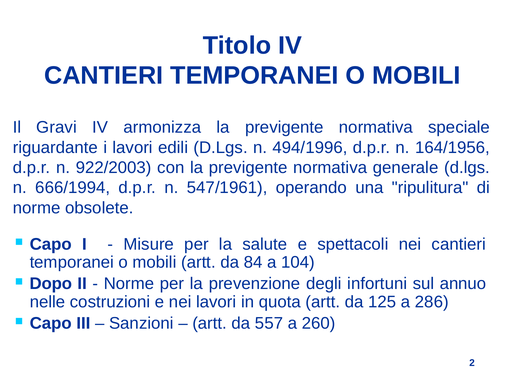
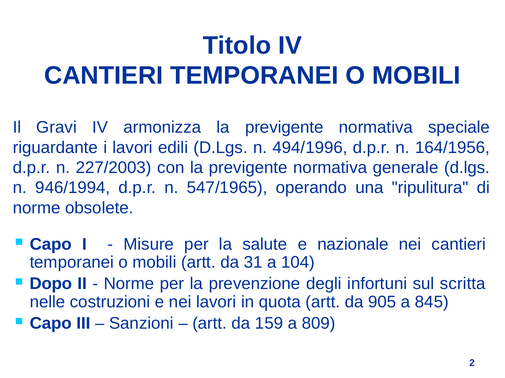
922/2003: 922/2003 -> 227/2003 (114, 168)
666/1994: 666/1994 -> 946/1994 (73, 188)
547/1961: 547/1961 -> 547/1965 (227, 188)
spettacoli: spettacoli -> nazionale (353, 245)
84: 84 -> 31 (253, 263)
annuo: annuo -> scritta (463, 284)
125: 125 -> 905 (382, 303)
286: 286 -> 845 (432, 303)
557: 557 -> 159 (269, 324)
260: 260 -> 809 (319, 324)
